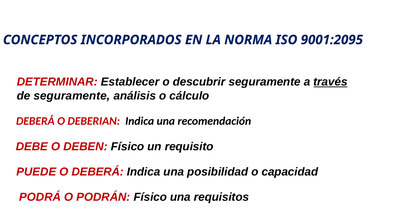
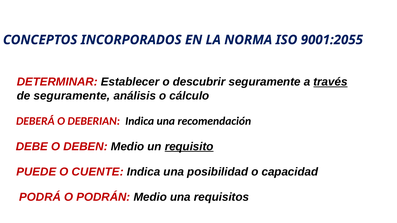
9001:2095: 9001:2095 -> 9001:2055 (332, 40)
DEBEN Físico: Físico -> Medio (128, 147)
requisito underline: none -> present (189, 147)
O DEBERÁ: DEBERÁ -> CUENTE (98, 172)
PODRÁN Físico: Físico -> Medio (150, 197)
